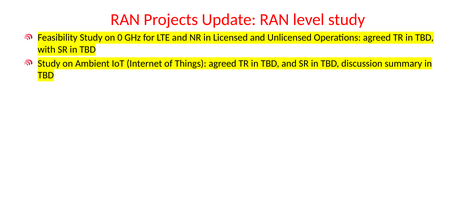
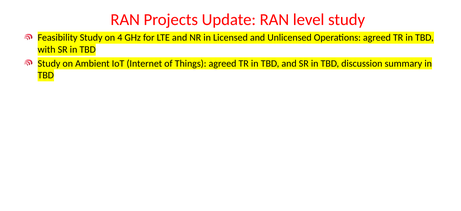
0: 0 -> 4 (120, 38)
